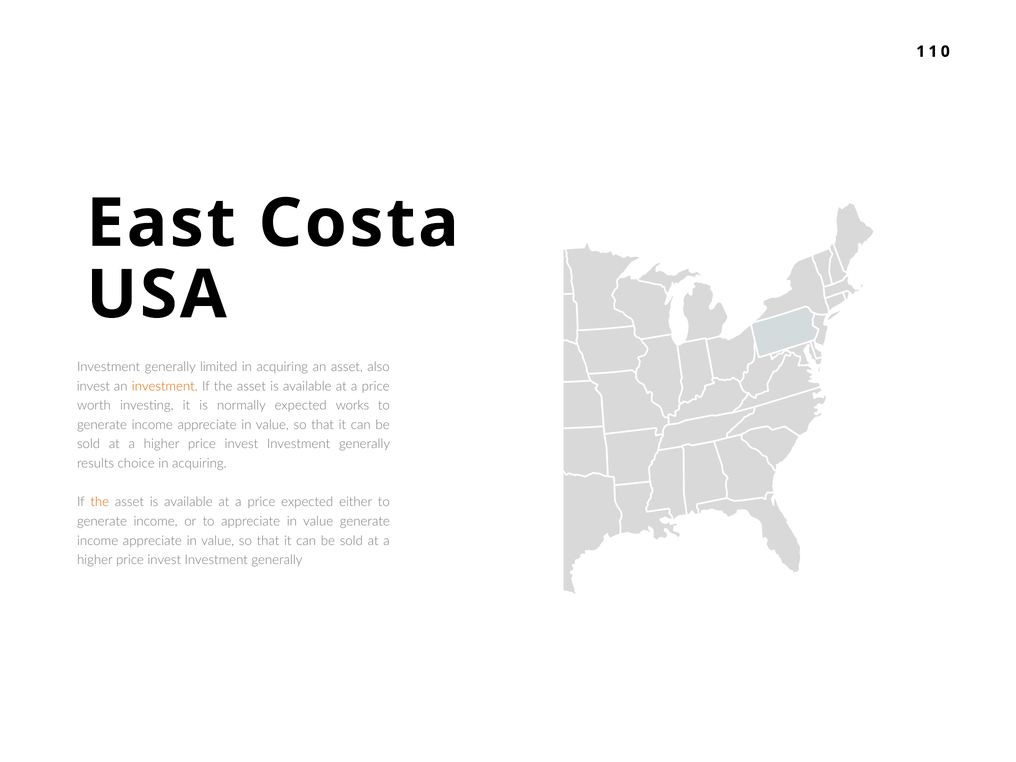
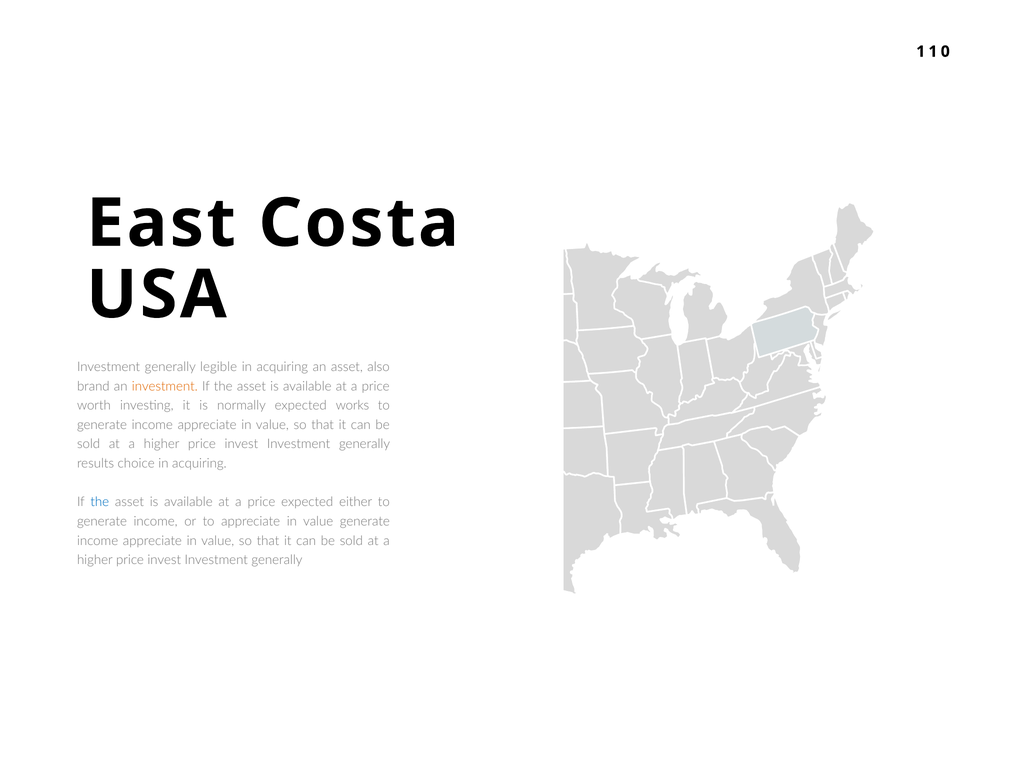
limited: limited -> legible (219, 367)
invest: invest -> brand (93, 386)
the colour: orange -> blue (100, 502)
